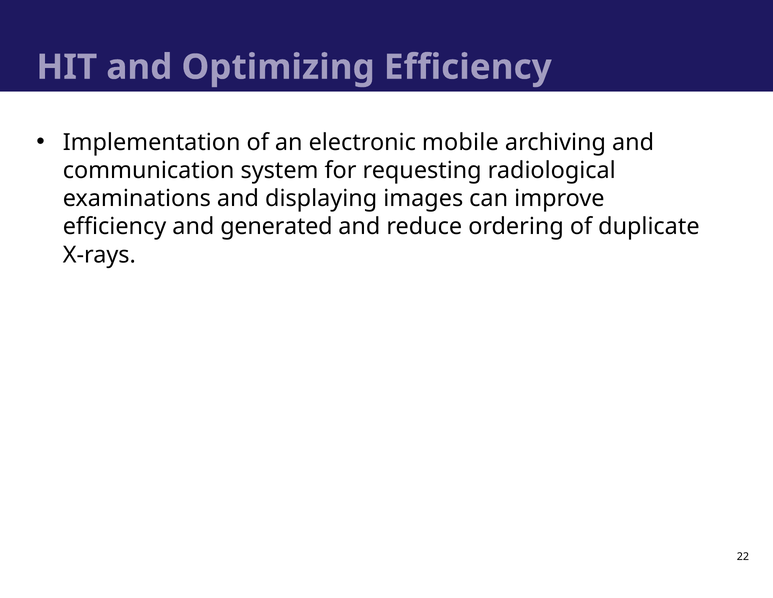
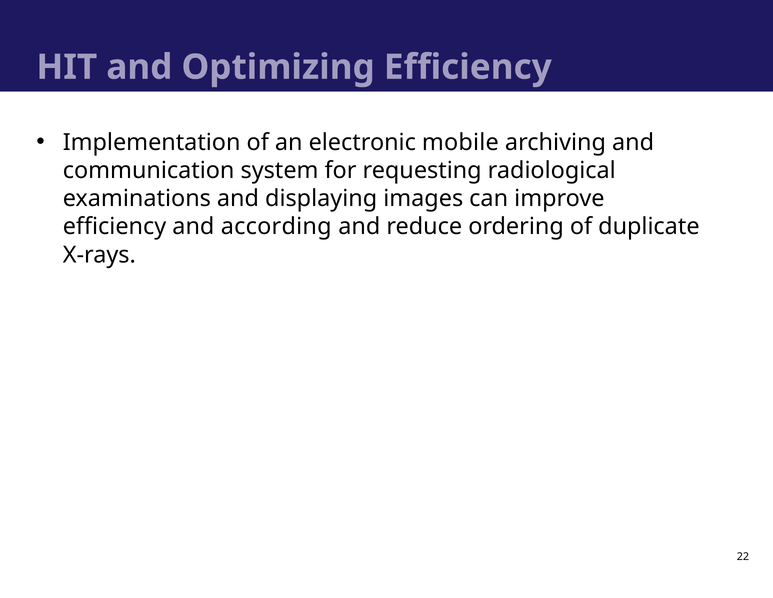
generated: generated -> according (276, 226)
